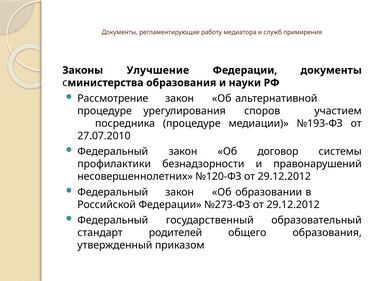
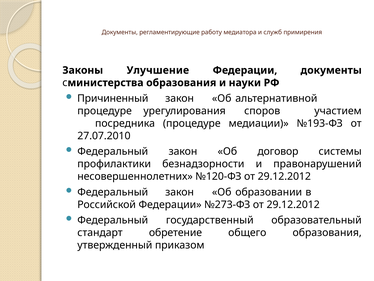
Рассмотрение: Рассмотрение -> Причиненный (113, 98)
родителей: родителей -> обретение (175, 232)
